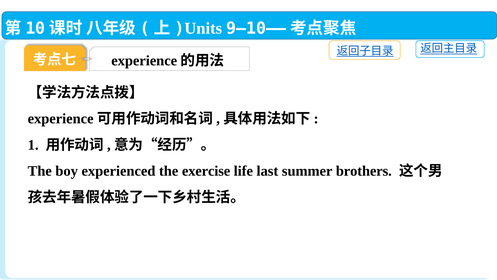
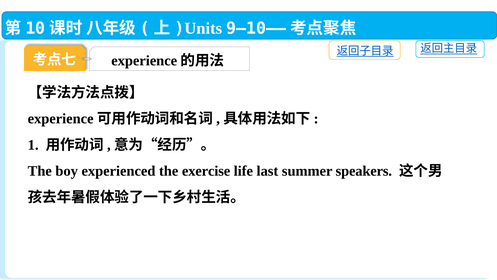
brothers: brothers -> speakers (364, 171)
